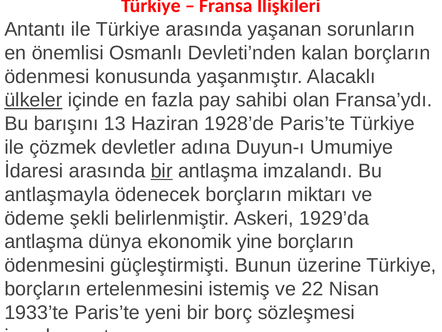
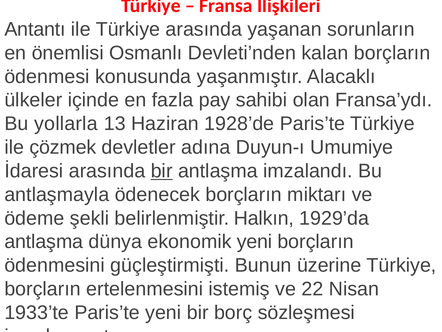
ülkeler underline: present -> none (33, 100)
barışını: barışını -> yollarla (66, 124)
Askeri: Askeri -> Halkın (264, 218)
ekonomik yine: yine -> yeni (255, 241)
